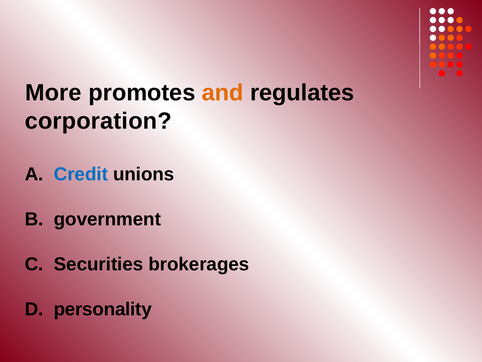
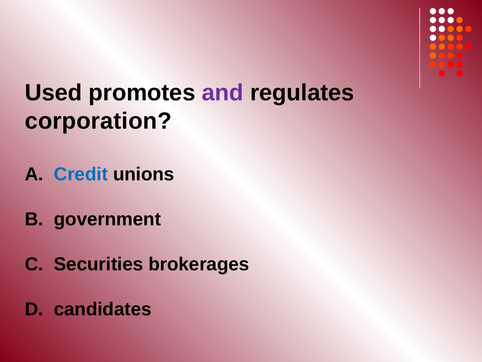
More: More -> Used (53, 93)
and colour: orange -> purple (223, 93)
personality: personality -> candidates (103, 309)
